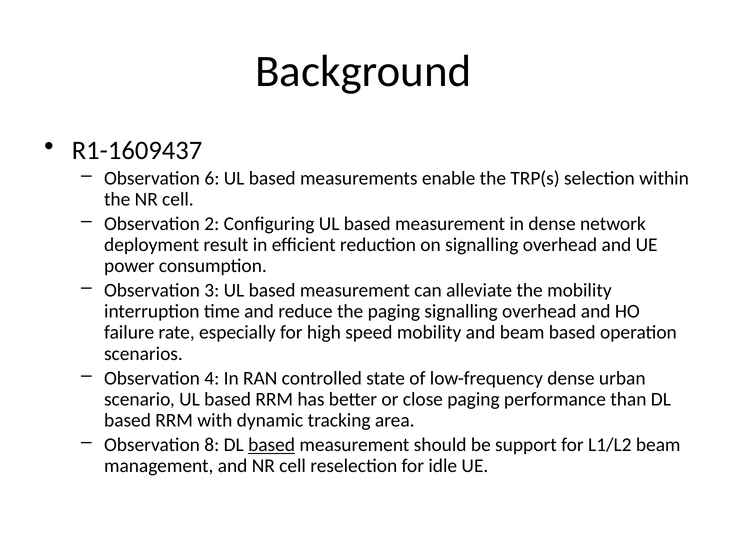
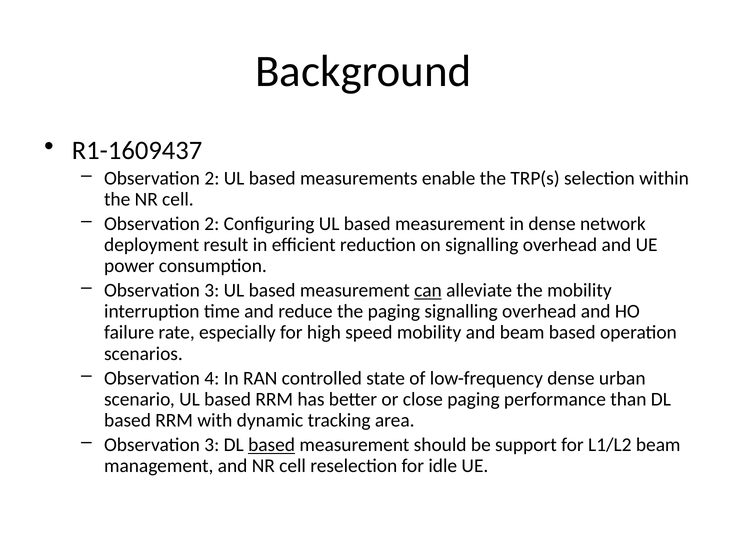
6: 6 -> 2 (212, 178)
can underline: none -> present (428, 290)
8: 8 -> 3 (212, 445)
